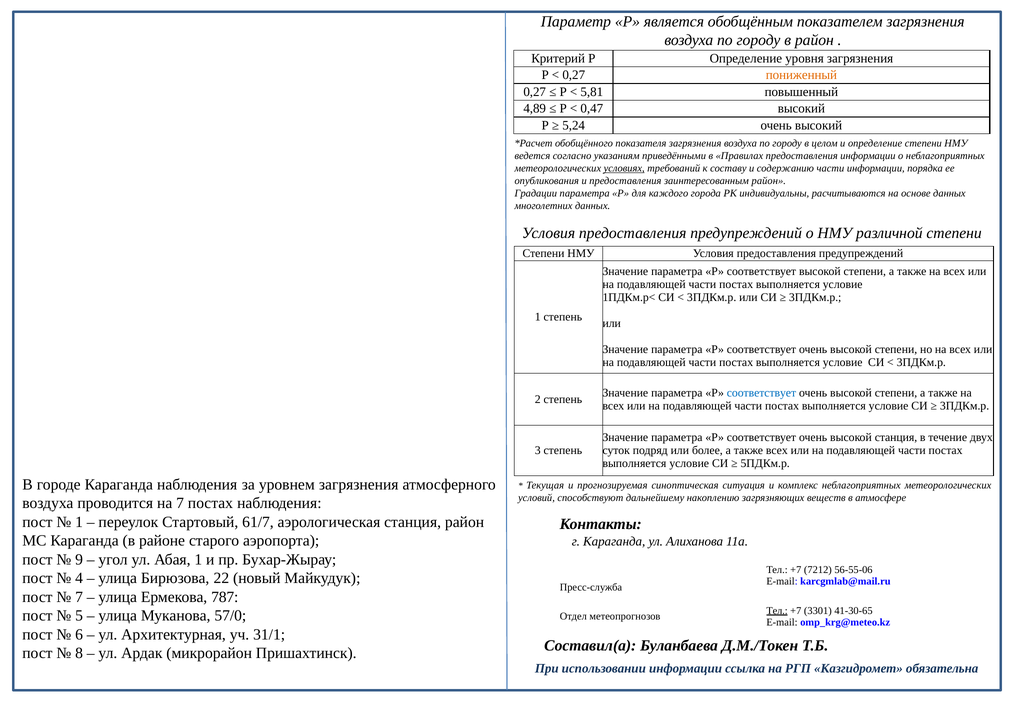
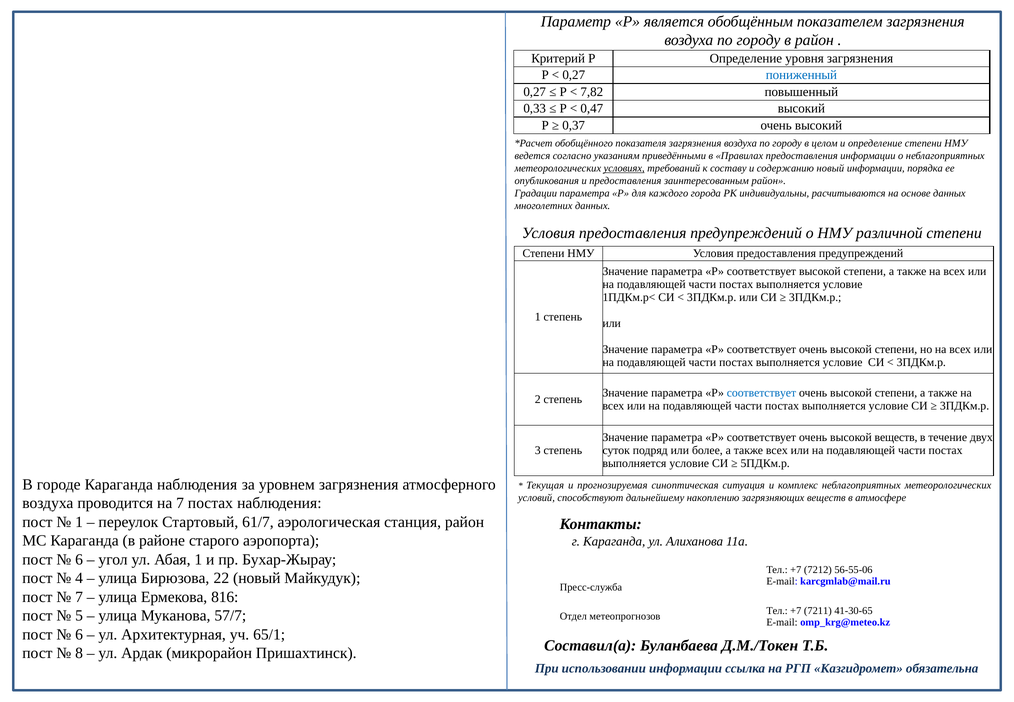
пониженный colour: orange -> blue (801, 75)
5,81: 5,81 -> 7,82 (592, 92)
4,89: 4,89 -> 0,33 (535, 109)
5,24: 5,24 -> 0,37 (574, 125)
содержанию части: части -> новый (830, 168)
высокой станция: станция -> веществ (896, 438)
9: 9 -> 6 (79, 559)
787: 787 -> 816 (225, 597)
Тел underline: present -> none (777, 611)
3301: 3301 -> 7211 (818, 611)
57/0: 57/0 -> 57/7 (230, 616)
31/1: 31/1 -> 65/1 (269, 634)
